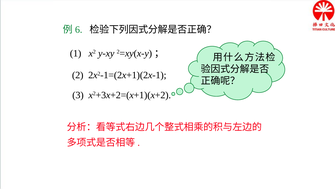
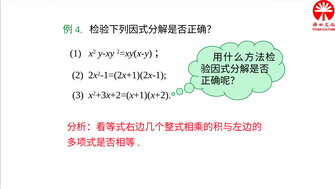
6: 6 -> 4 (79, 29)
